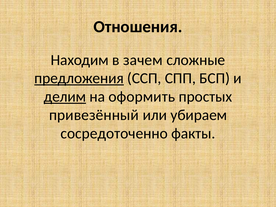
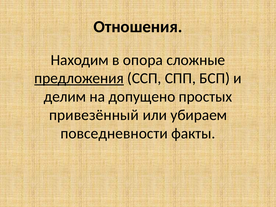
зачем: зачем -> опора (143, 60)
делим underline: present -> none (65, 97)
оформить: оформить -> допущено (142, 97)
сосредоточенно: сосредоточенно -> повседневности (114, 133)
